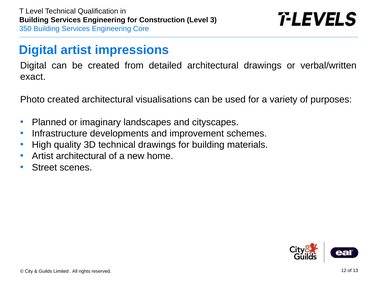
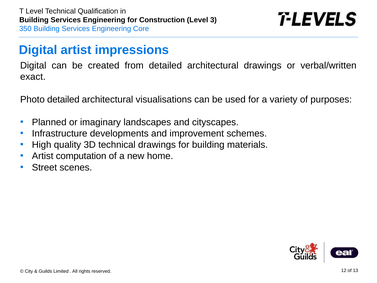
Photo created: created -> detailed (63, 99)
Artist architectural: architectural -> computation (81, 156)
